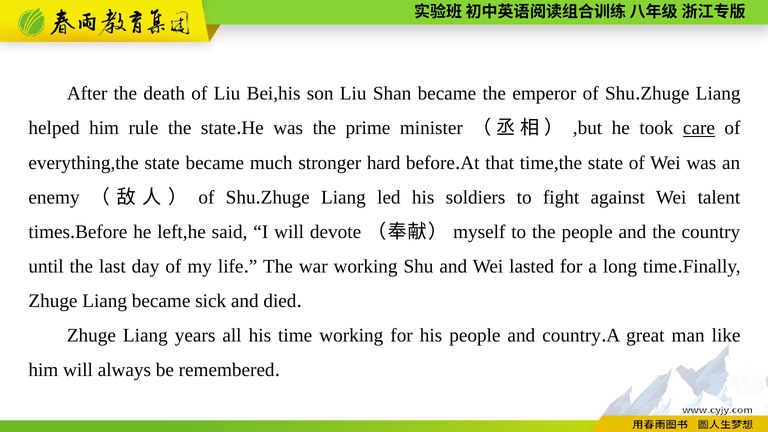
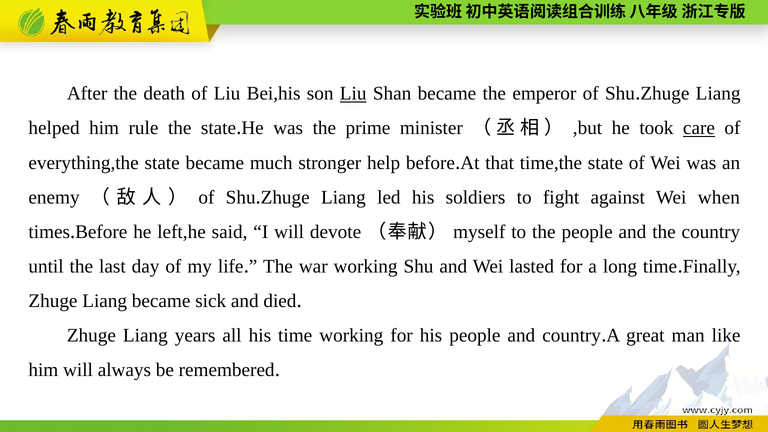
Liu underline: none -> present (353, 94)
hard: hard -> help (384, 163)
talent: talent -> when (719, 197)
